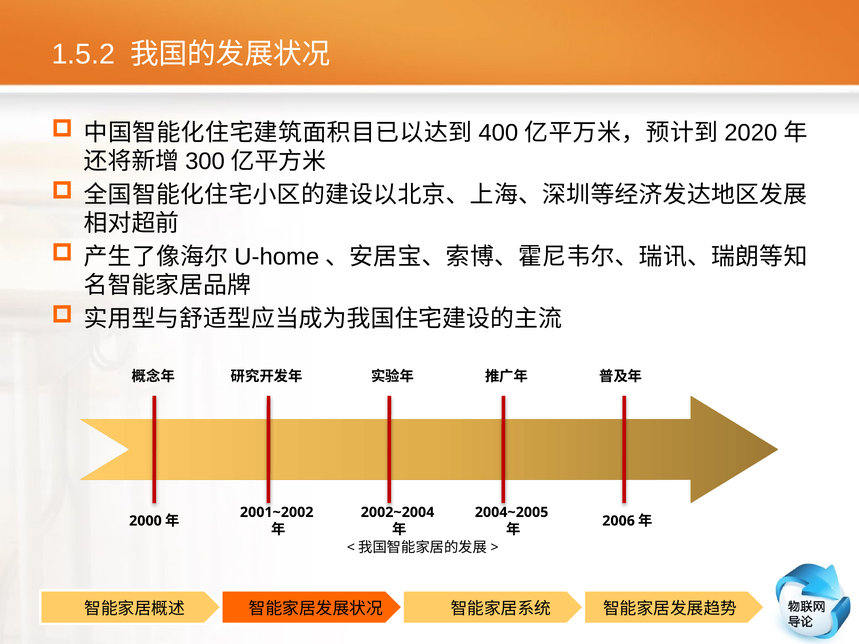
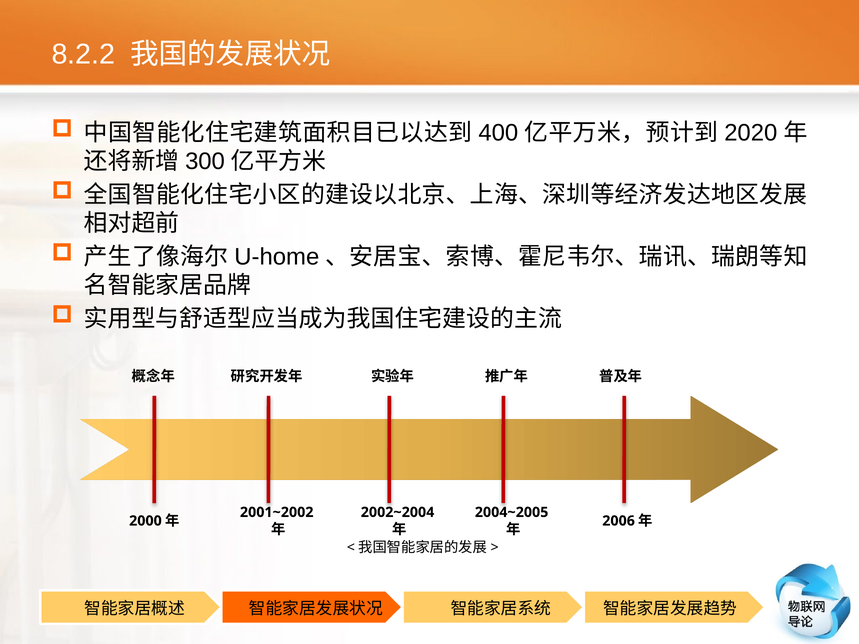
1.5.2: 1.5.2 -> 8.2.2 (83, 54)
